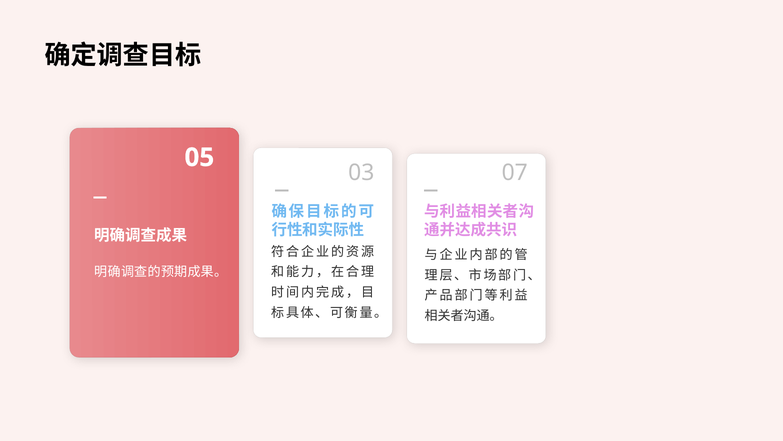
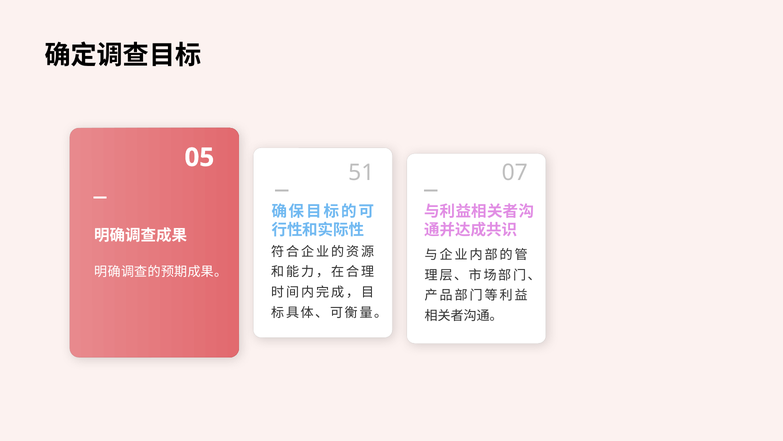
03: 03 -> 51 (361, 172)
